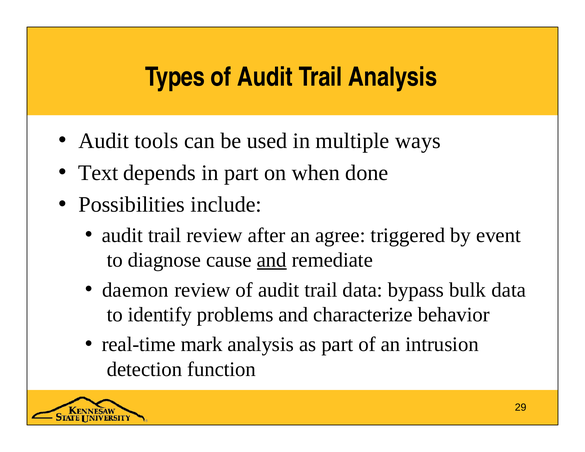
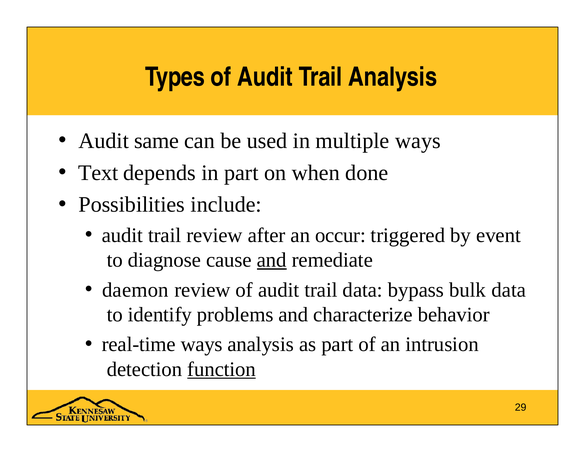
tools: tools -> same (157, 141)
agree: agree -> occur (340, 235)
real-time mark: mark -> ways (202, 344)
function underline: none -> present (222, 369)
